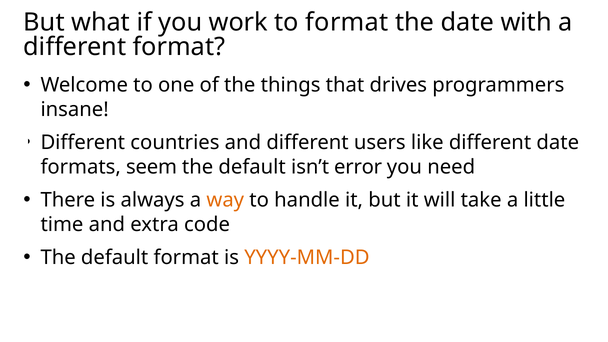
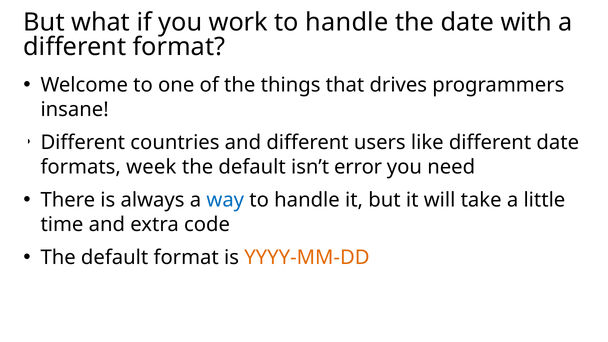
format: format -> handle (347, 22)
seem: seem -> week (151, 167)
way colour: orange -> blue (225, 200)
